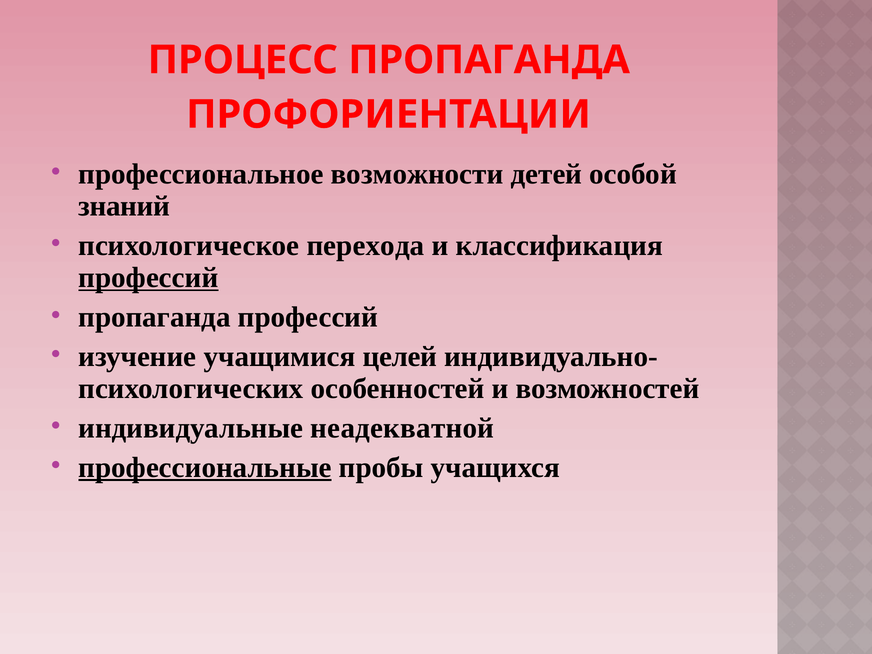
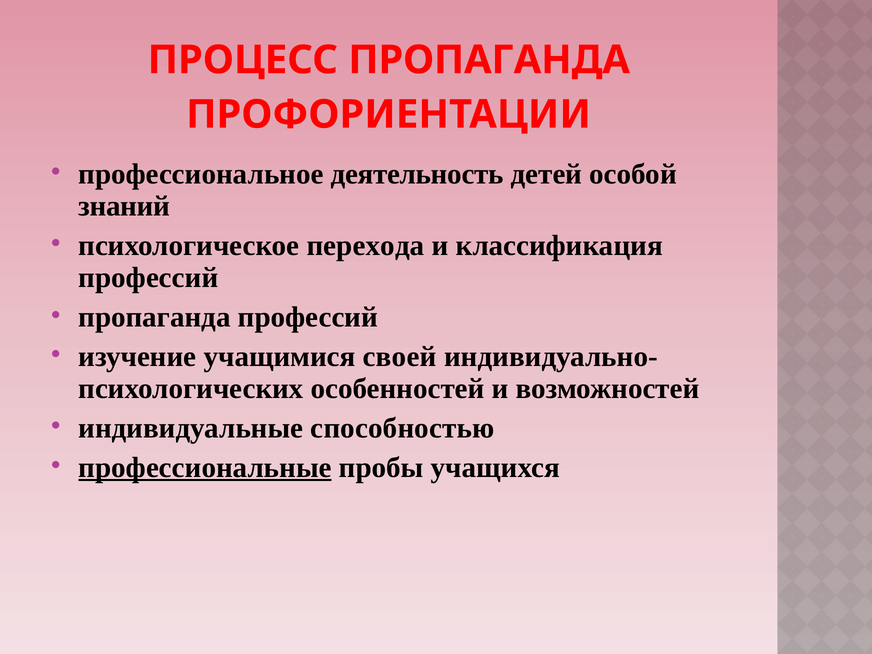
возможности: возможности -> деятельность (417, 174)
профессий underline: present -> none (148, 278)
целей: целей -> своей (400, 357)
неадекватной: неадекватной -> способностью (402, 428)
